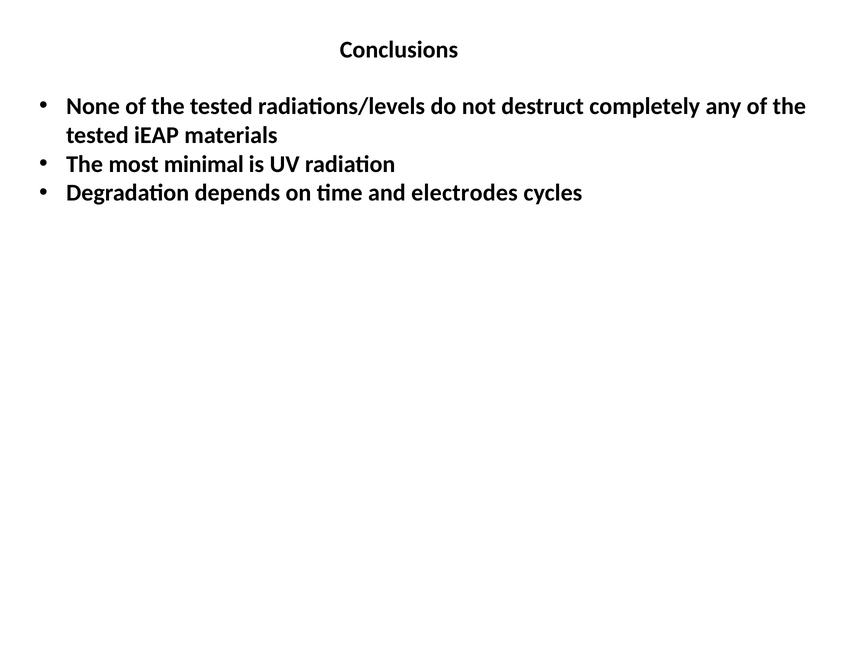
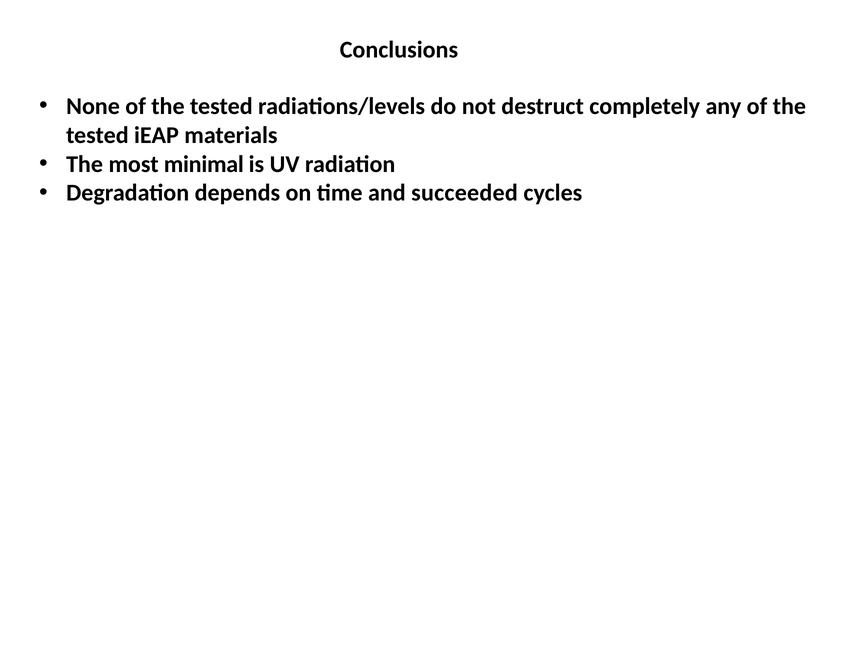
electrodes: electrodes -> succeeded (465, 193)
